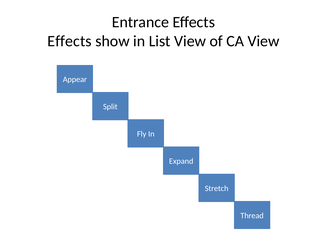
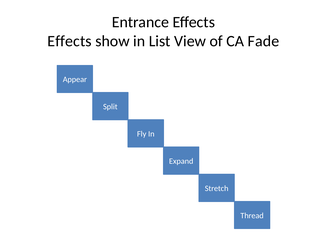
CA View: View -> Fade (263, 41)
